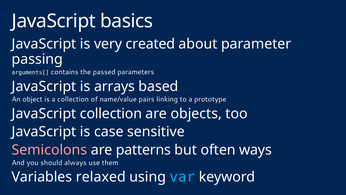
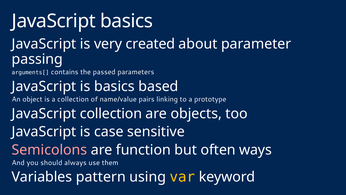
is arrays: arrays -> basics (114, 86)
patterns: patterns -> function (143, 150)
relaxed: relaxed -> pattern (101, 177)
var colour: light blue -> yellow (182, 177)
